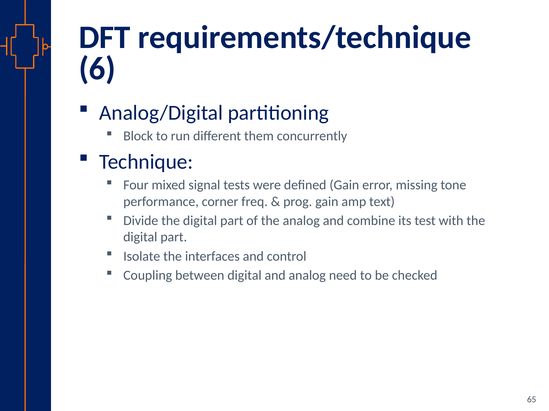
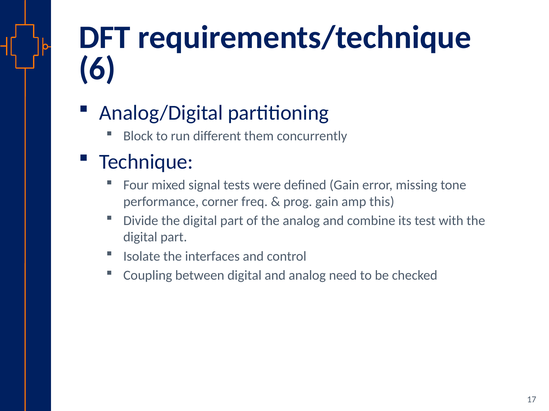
text: text -> this (382, 202)
65: 65 -> 17 (532, 400)
